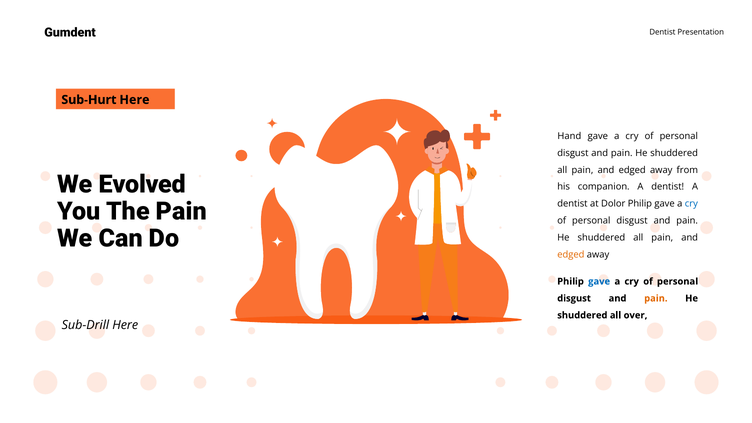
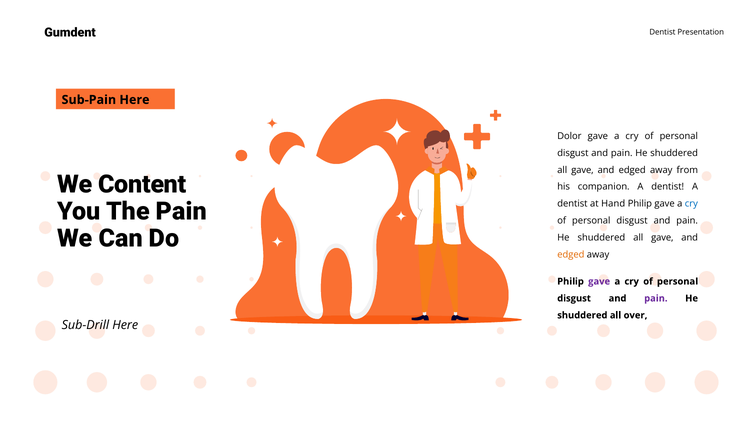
Sub-Hurt: Sub-Hurt -> Sub-Pain (89, 100)
Hand: Hand -> Dolor (569, 136)
pain: pain -> gave (582, 170)
Evolved: Evolved -> Content (142, 184)
Dolor: Dolor -> Hand (613, 204)
pain: pain -> gave (662, 238)
gave colour: blue -> purple (599, 281)
pain colour: orange -> purple (656, 298)
